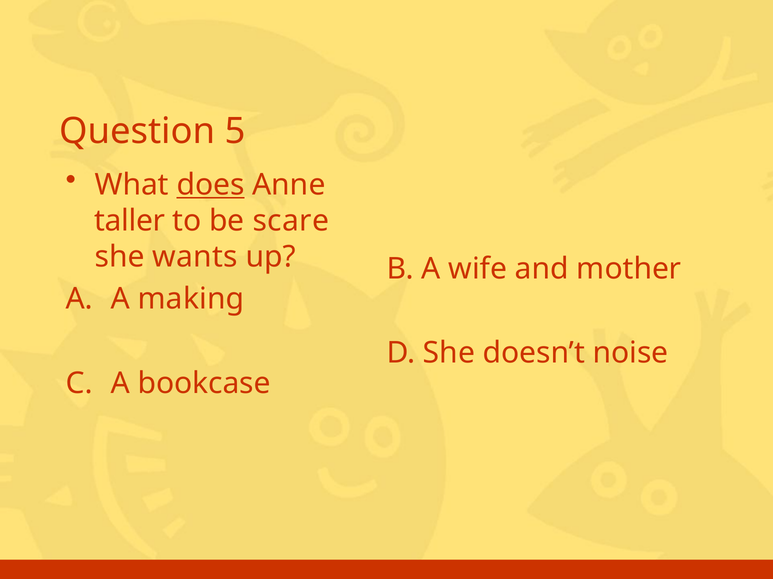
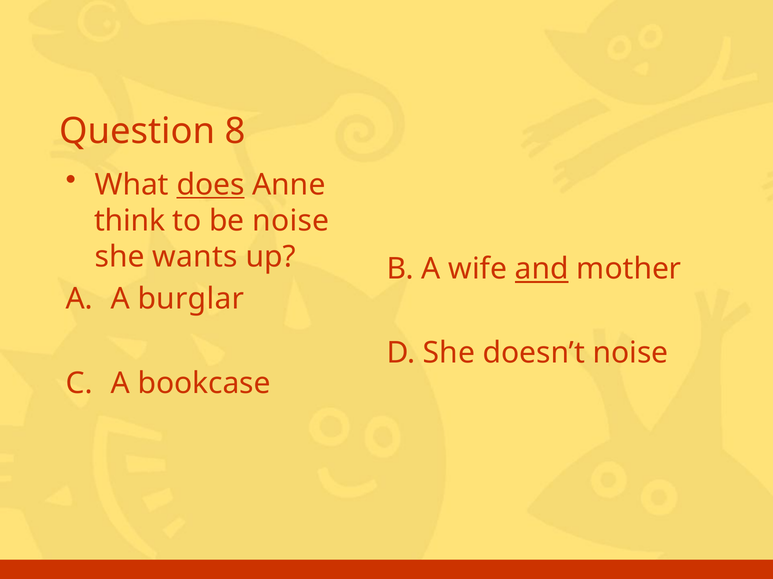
5: 5 -> 8 (235, 131)
taller: taller -> think (130, 221)
be scare: scare -> noise (291, 221)
and underline: none -> present (542, 269)
making: making -> burglar (191, 299)
